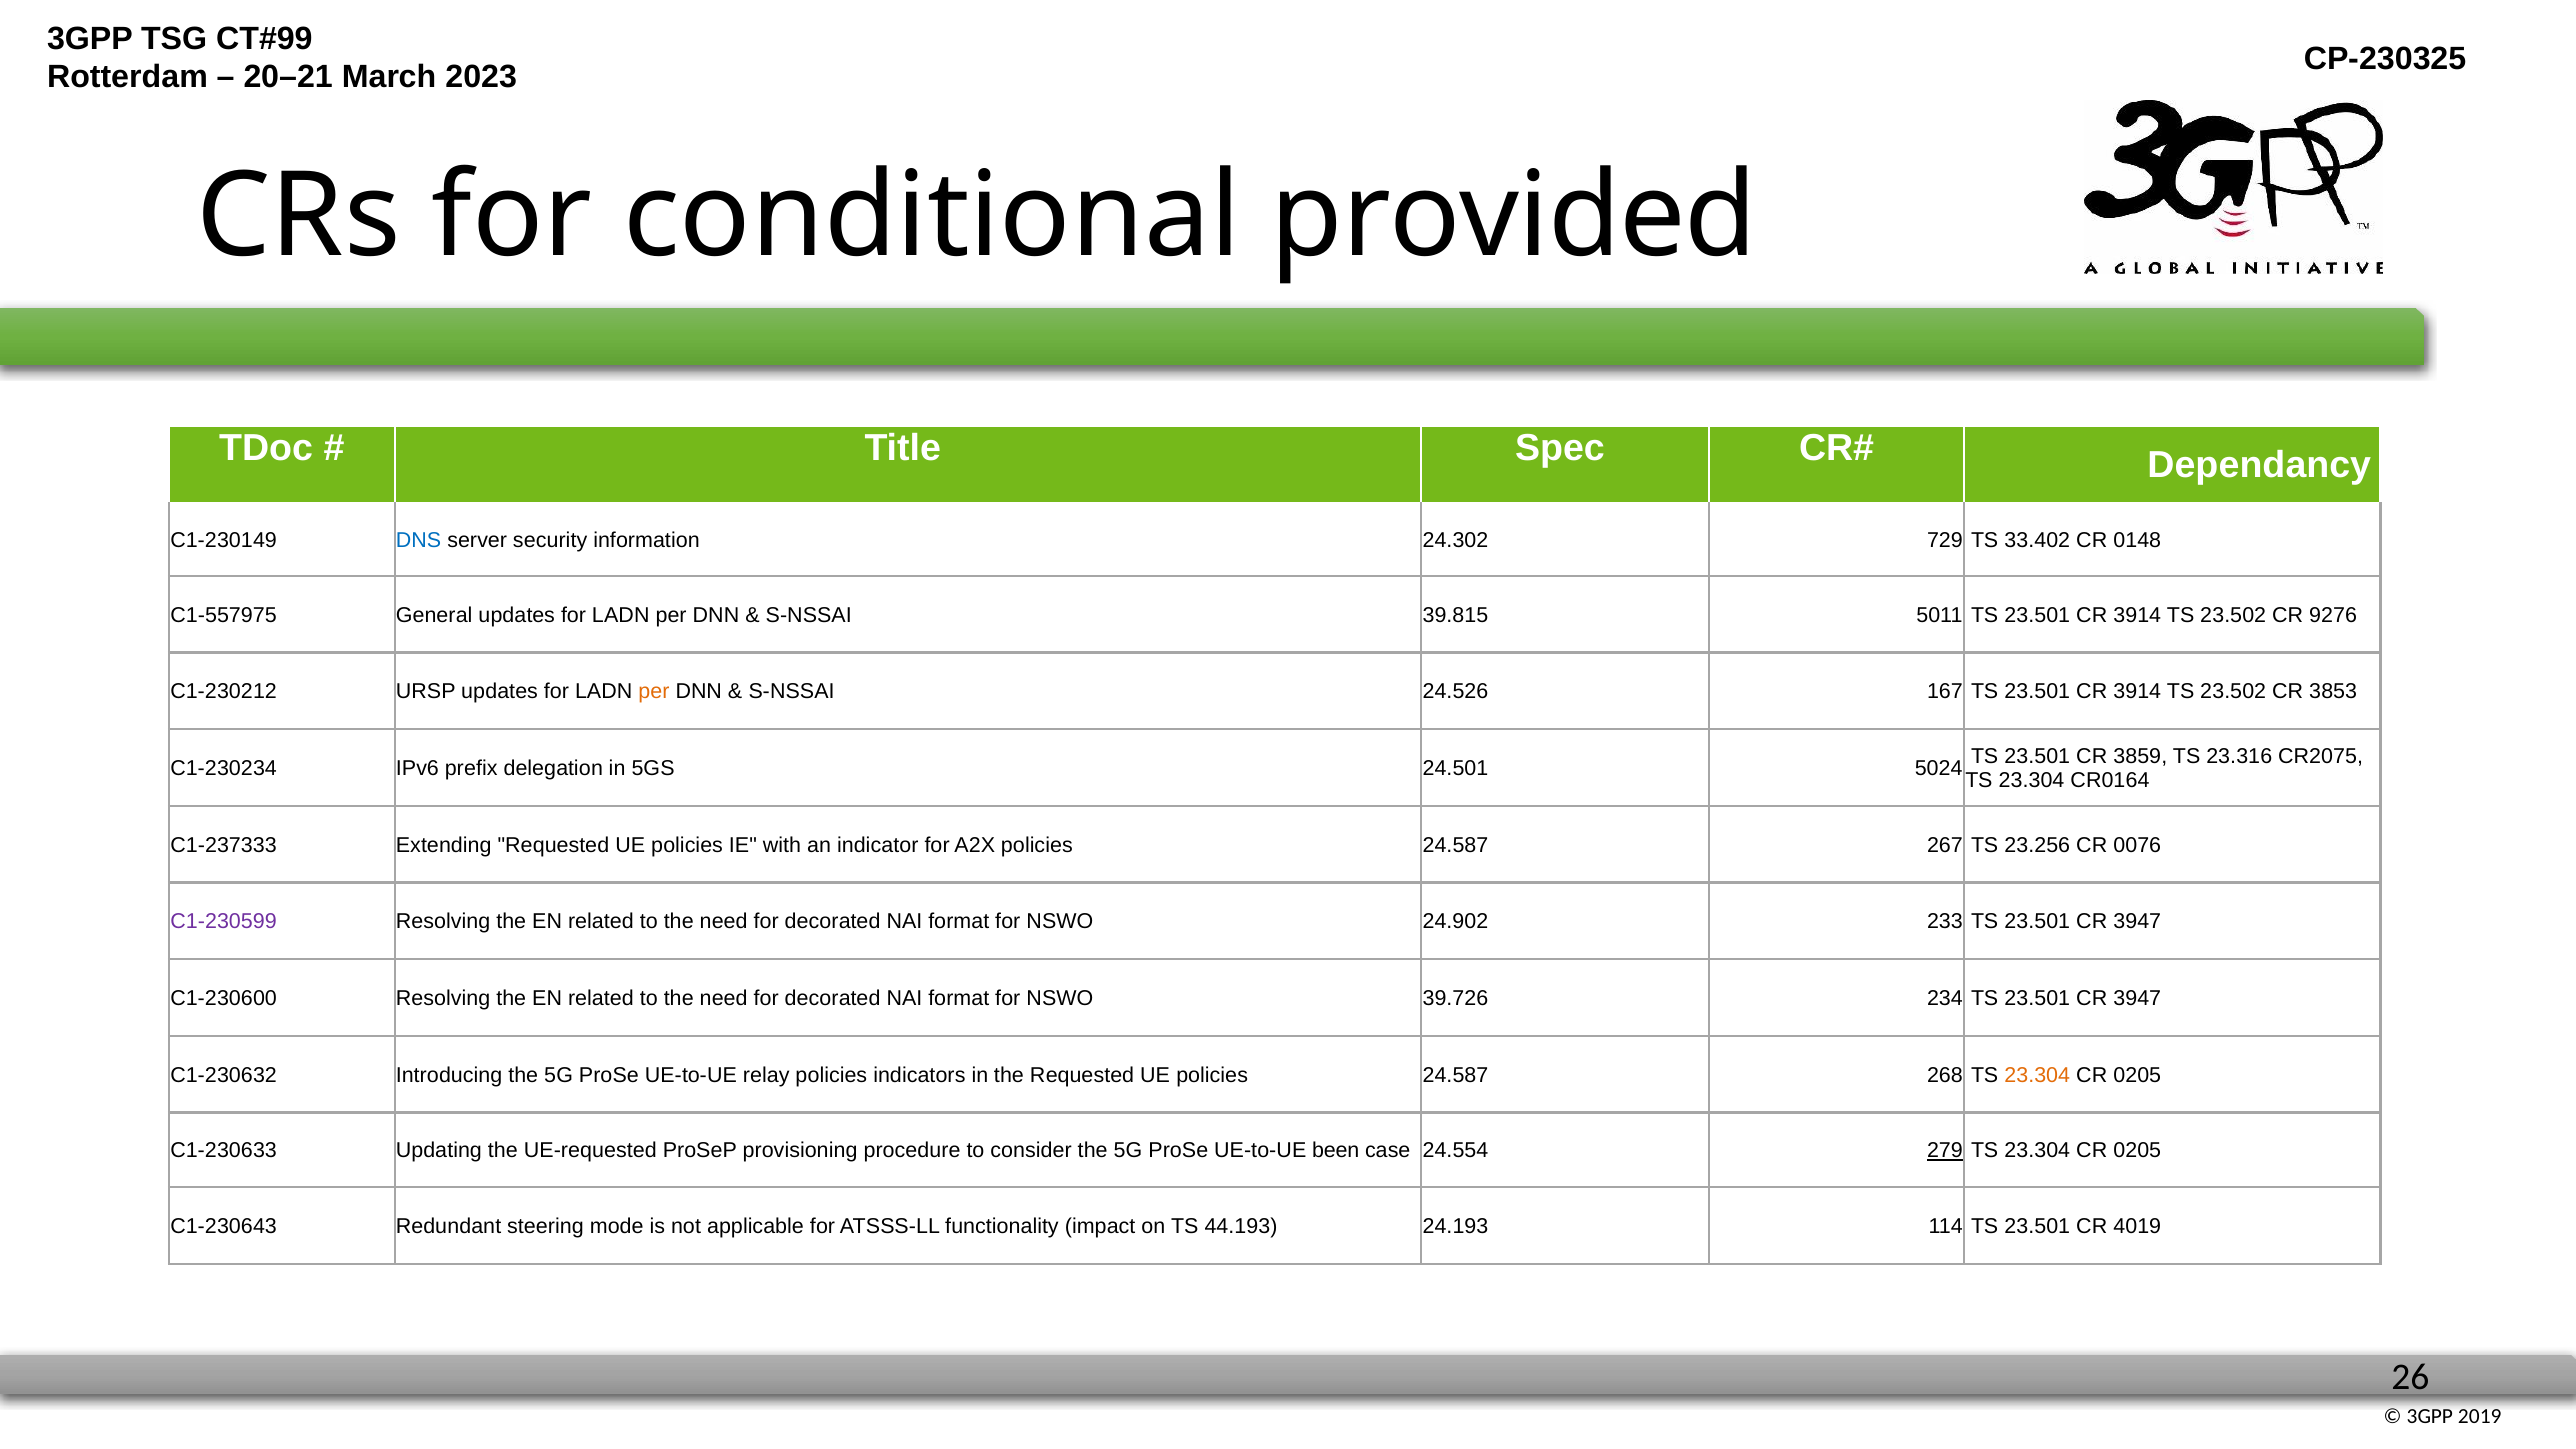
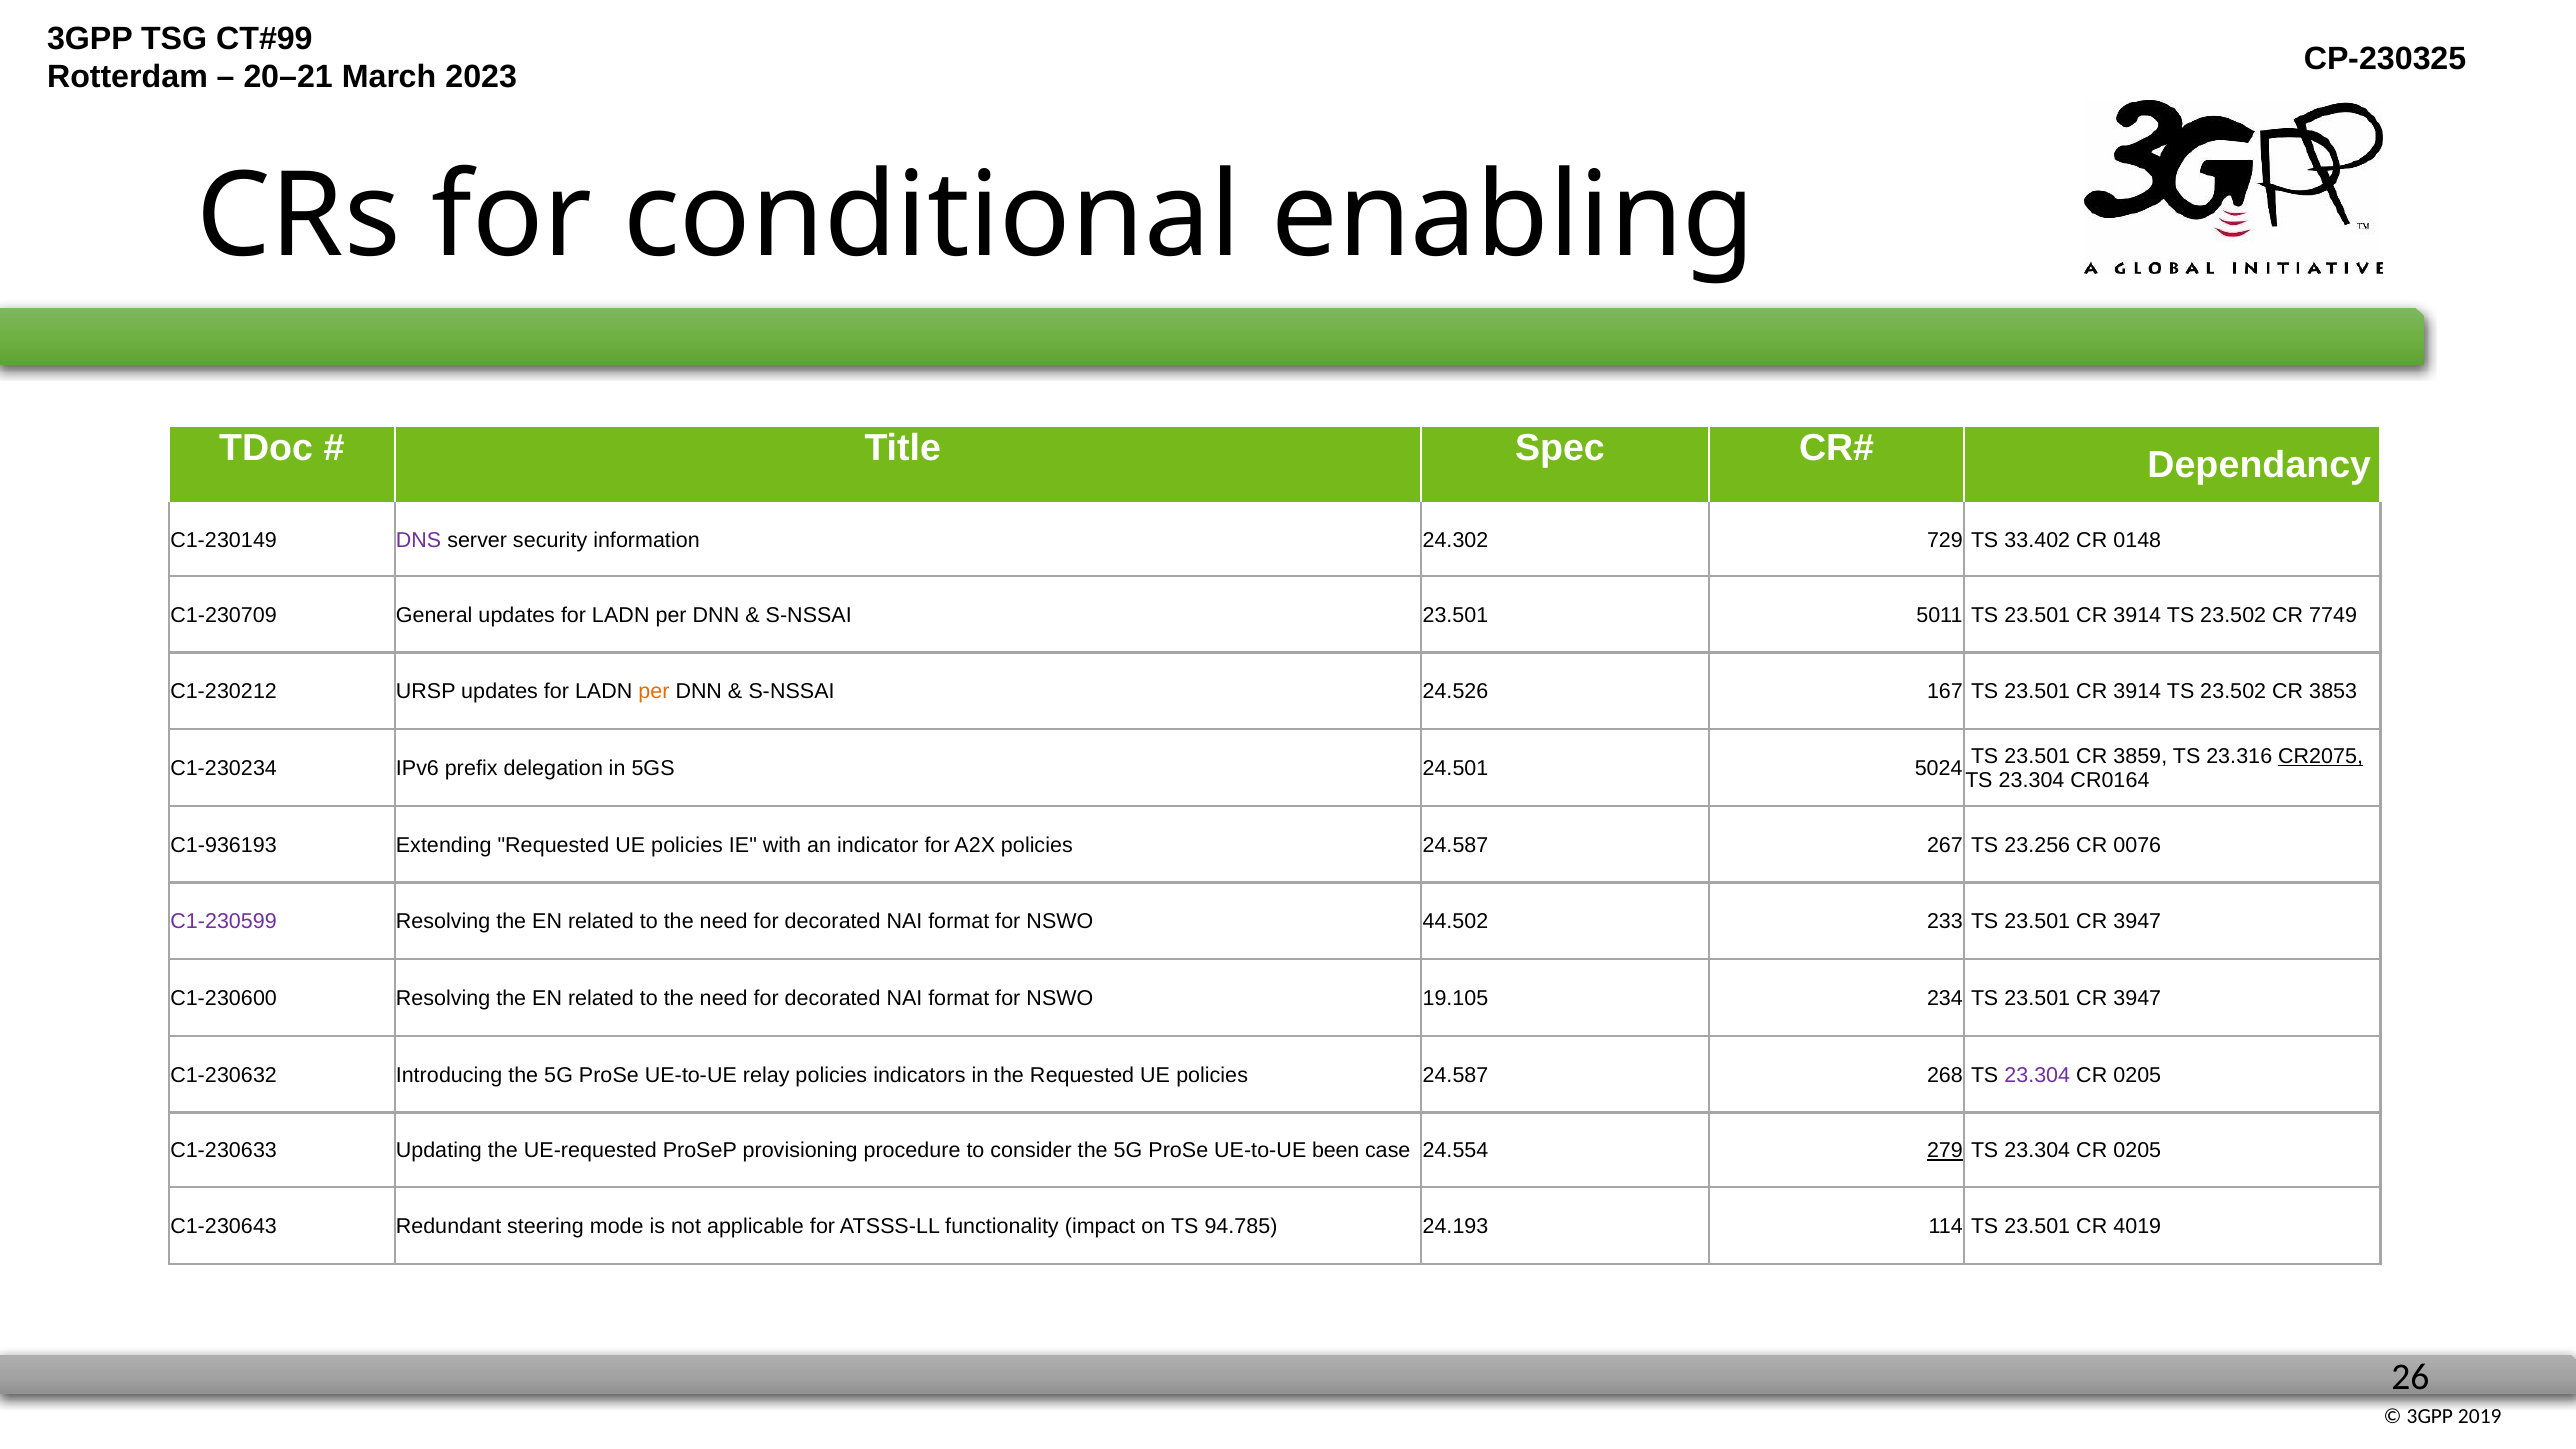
provided: provided -> enabling (1514, 216)
DNS colour: blue -> purple (419, 541)
C1-557975: C1-557975 -> C1-230709 (224, 615)
S-NSSAI 39.815: 39.815 -> 23.501 (1455, 615)
9276: 9276 -> 7749 (2333, 615)
CR2075 underline: none -> present (2320, 756)
C1-237333: C1-237333 -> C1-936193 (224, 845)
24.902: 24.902 -> 44.502 (1455, 922)
39.726: 39.726 -> 19.105 (1455, 998)
23.304 colour: orange -> purple (2037, 1075)
44.193: 44.193 -> 94.785 (1241, 1226)
